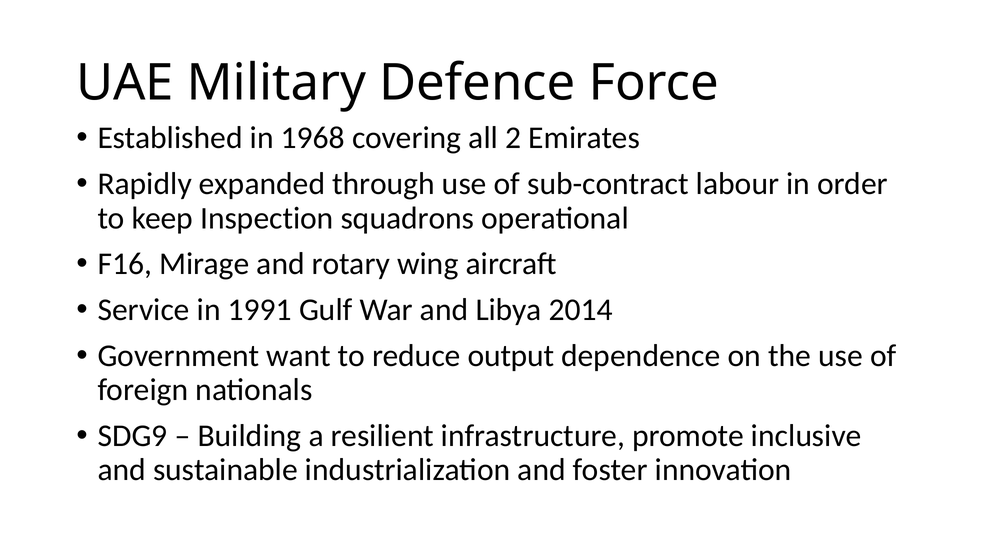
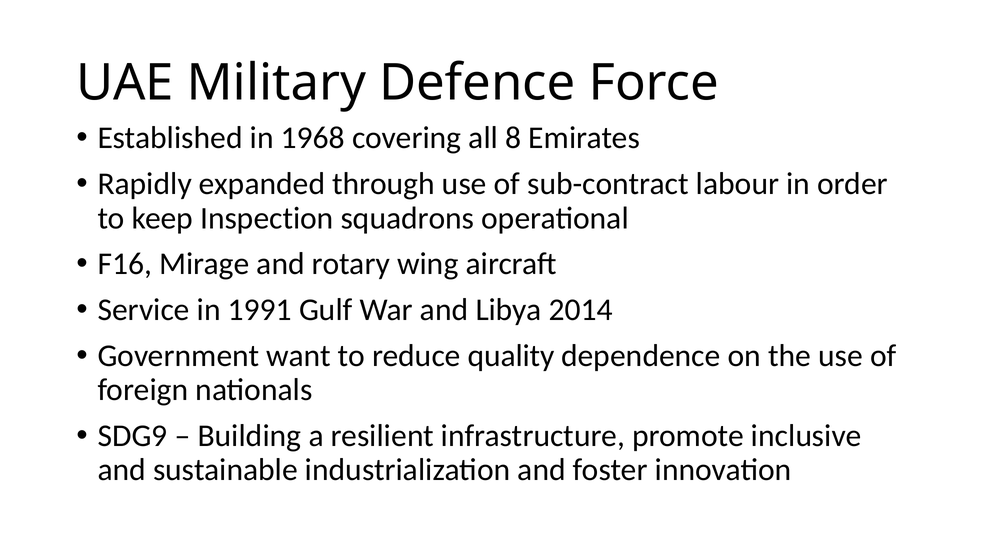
2: 2 -> 8 (513, 138)
output: output -> quality (511, 356)
